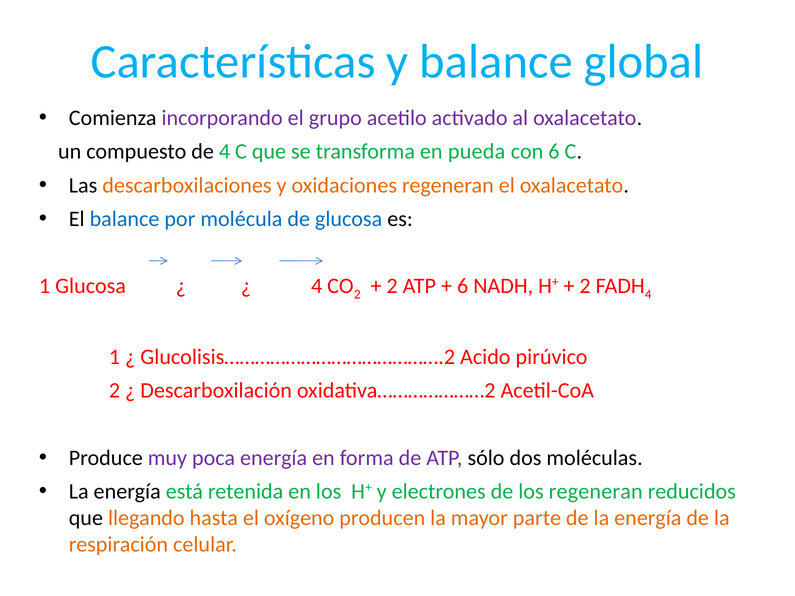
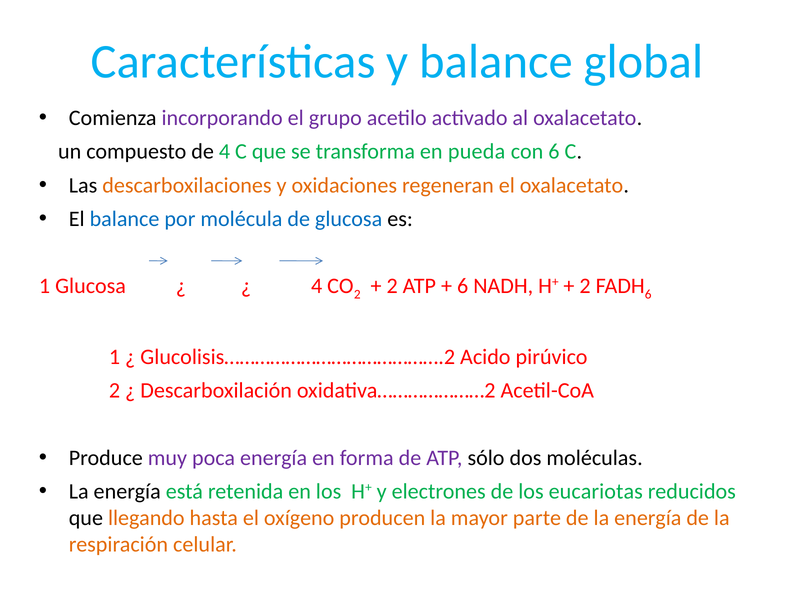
4: 4 -> 6 (648, 295)
los regeneran: regeneran -> eucariotas (596, 491)
